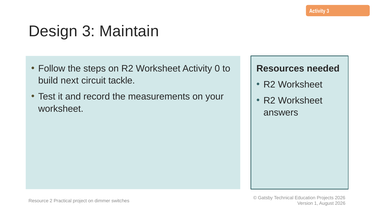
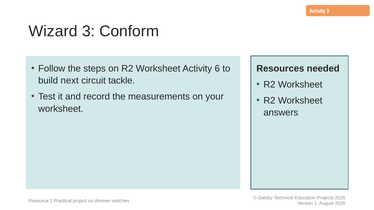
Design: Design -> Wizard (53, 31)
Maintain: Maintain -> Conform (129, 31)
0: 0 -> 6 (217, 69)
